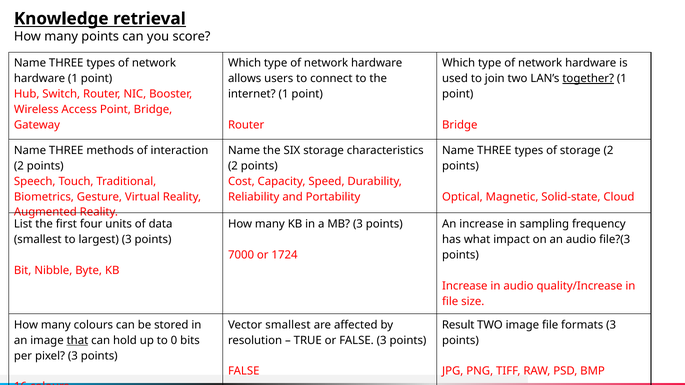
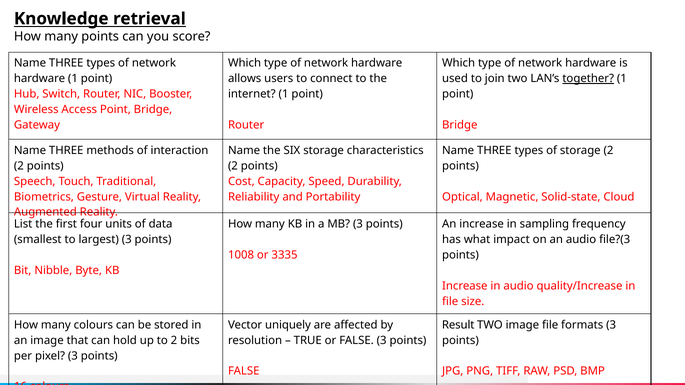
7000: 7000 -> 1008 (241, 255)
1724: 1724 -> 3335 (285, 255)
Vector smallest: smallest -> uniquely (288, 325)
that underline: present -> none (77, 341)
to 0: 0 -> 2 (174, 341)
